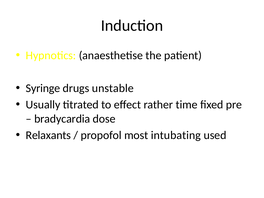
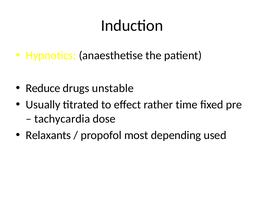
Syringe: Syringe -> Reduce (43, 88)
bradycardia: bradycardia -> tachycardia (62, 119)
intubating: intubating -> depending (176, 135)
